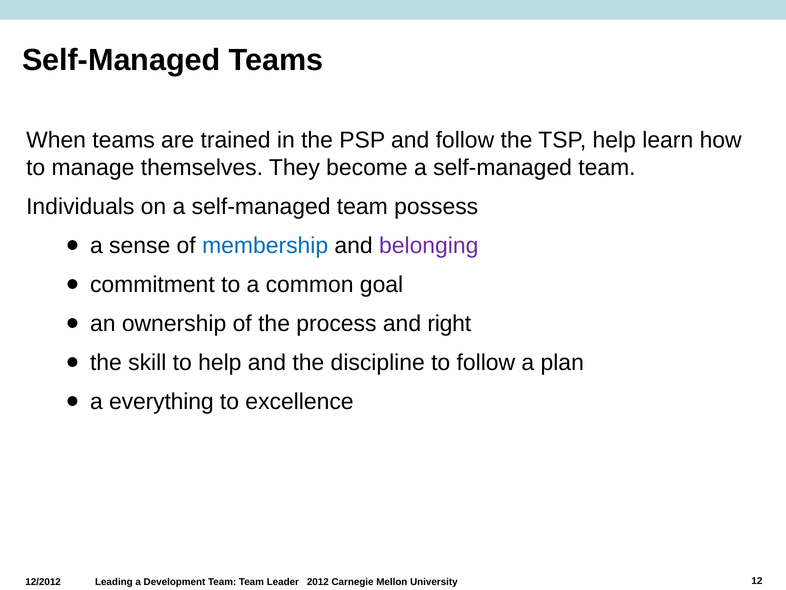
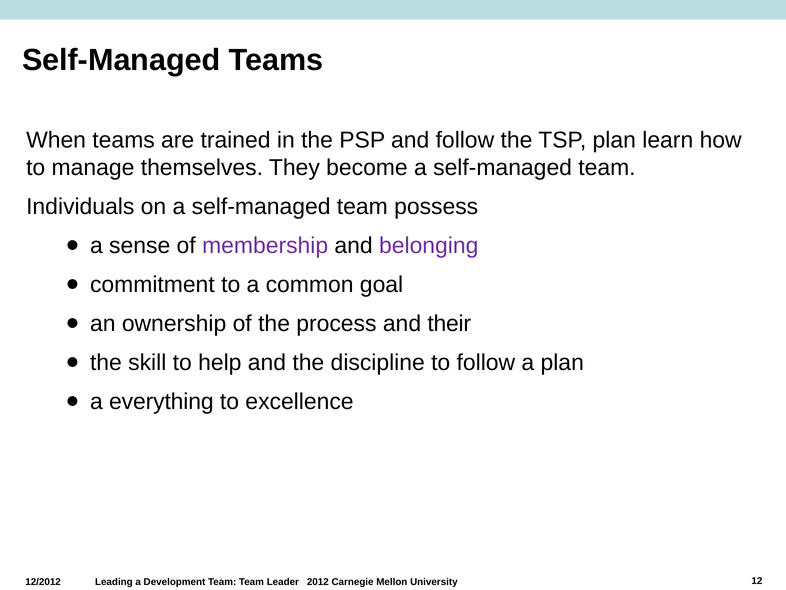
TSP help: help -> plan (614, 140)
membership colour: blue -> purple (265, 245)
right: right -> their (449, 323)
